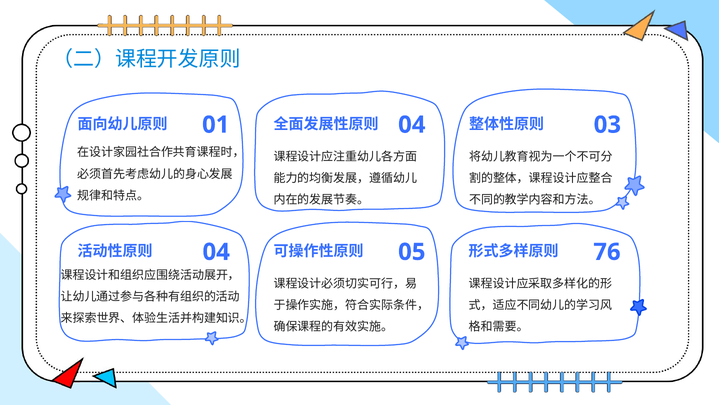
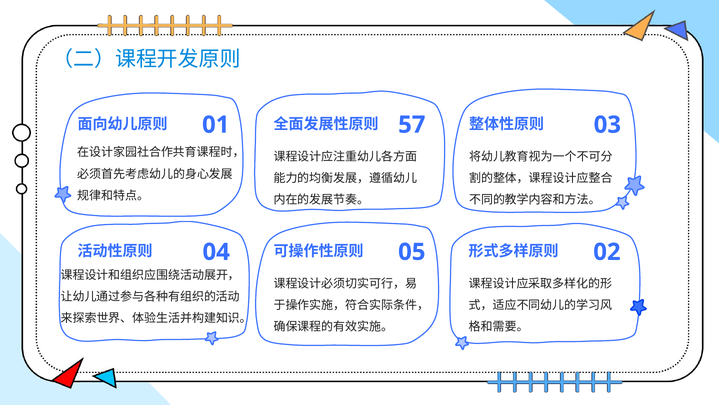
04: 04 -> 57 (412, 125)
76: 76 -> 02 (607, 252)
